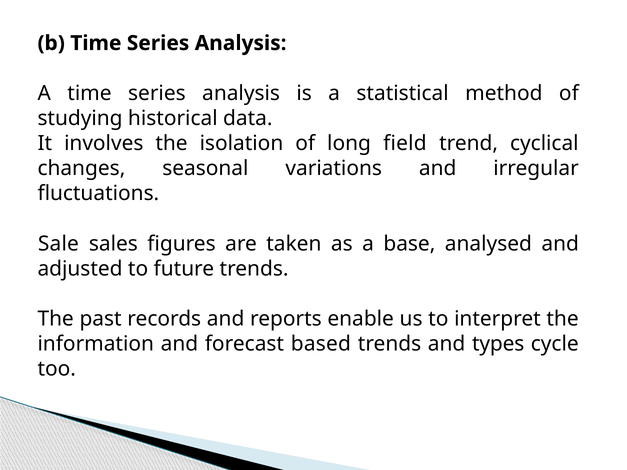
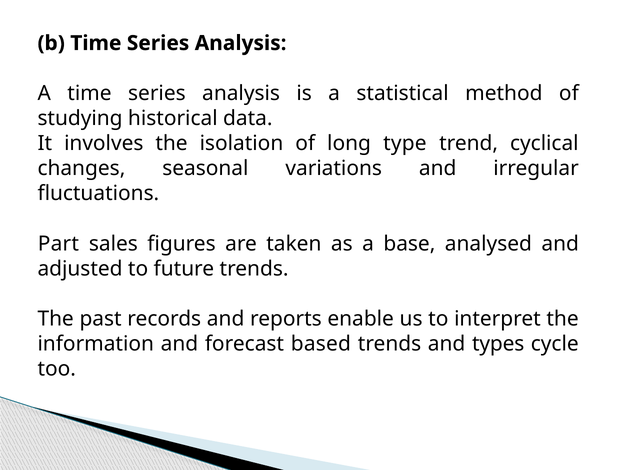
field: field -> type (405, 144)
Sale: Sale -> Part (58, 244)
